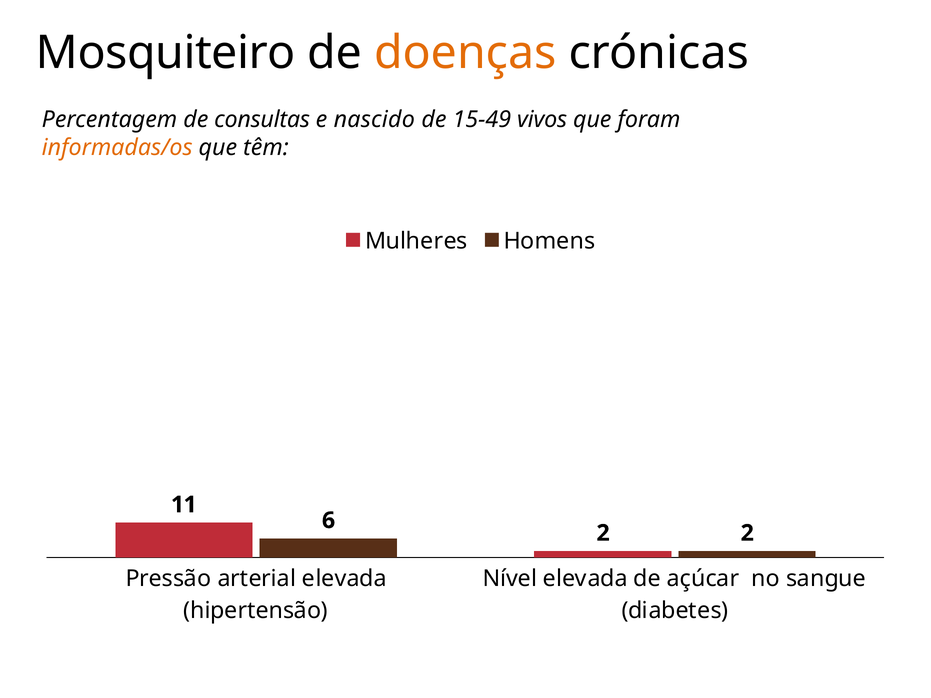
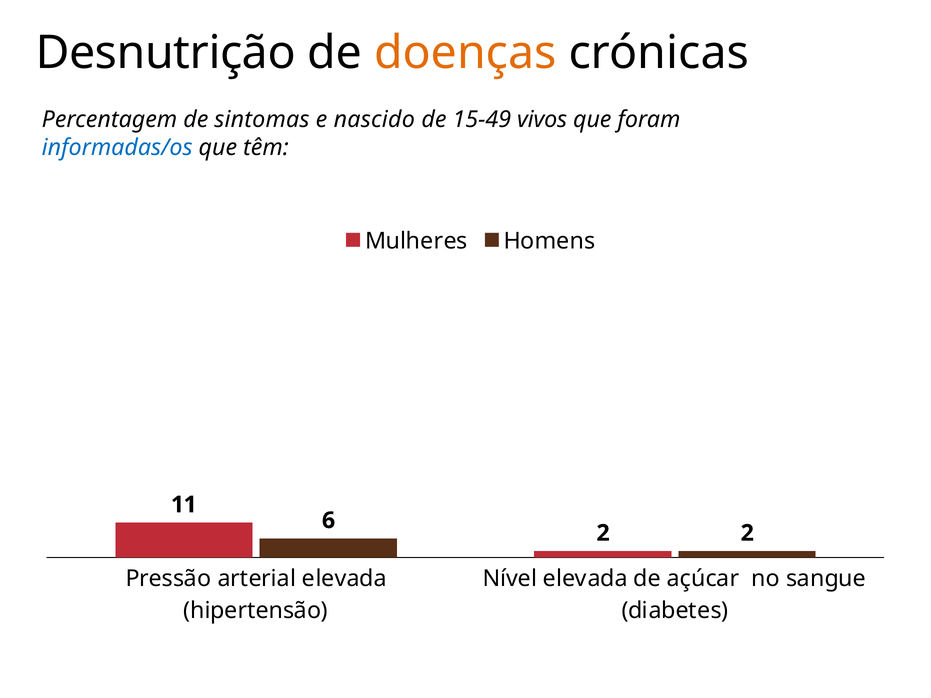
Mosquiteiro: Mosquiteiro -> Desnutrição (166, 53)
consultas: consultas -> sintomas (262, 120)
informadas/os colour: orange -> blue (117, 148)
